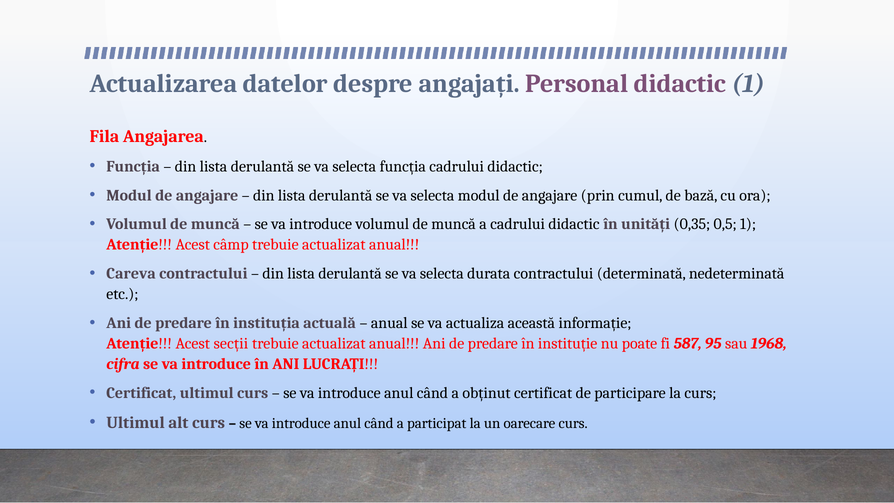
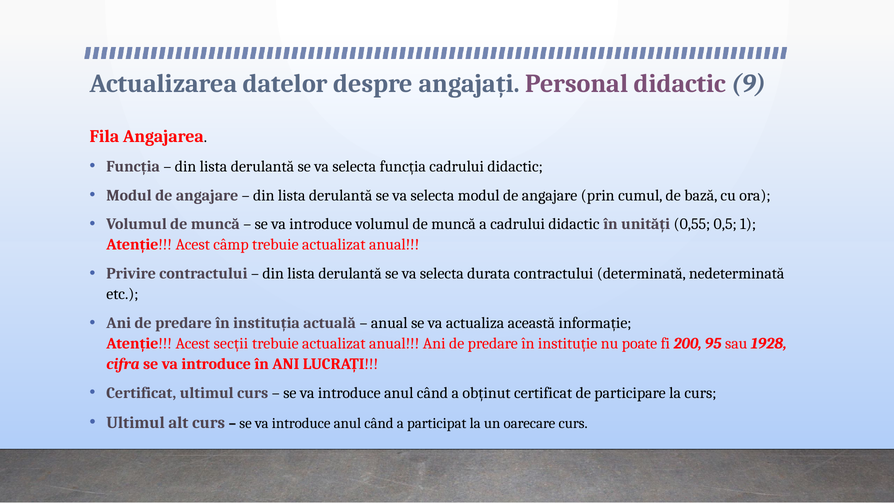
didactic 1: 1 -> 9 (749, 83)
0,35: 0,35 -> 0,55 (692, 224)
Careva: Careva -> Privire (131, 274)
587: 587 -> 200 (688, 343)
1968: 1968 -> 1928 (769, 343)
